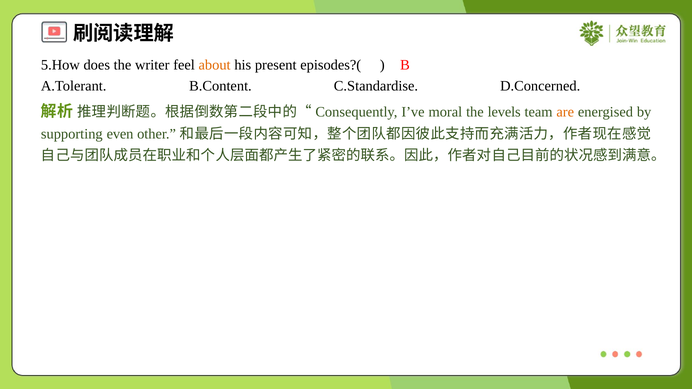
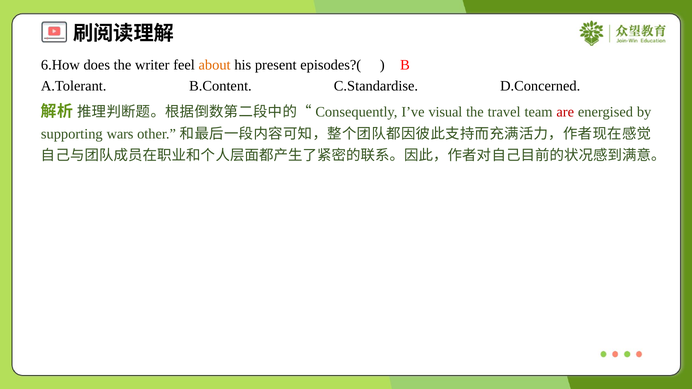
5.How: 5.How -> 6.How (60, 65)
moral: moral -> visual (445, 112)
levels: levels -> travel (504, 112)
are colour: orange -> red (565, 112)
even: even -> wars (120, 134)
